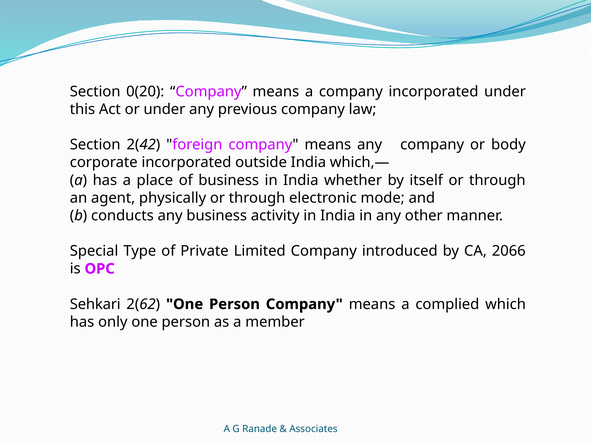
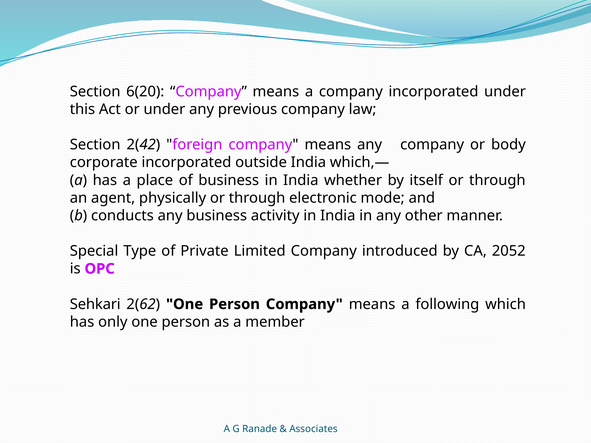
0(20: 0(20 -> 6(20 (145, 92)
2066: 2066 -> 2052 (509, 251)
complied: complied -> following (447, 304)
